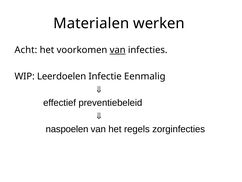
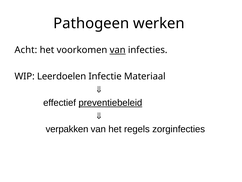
Materialen: Materialen -> Pathogeen (91, 23)
Eenmalig: Eenmalig -> Materiaal (145, 76)
preventiebeleid underline: none -> present (110, 102)
naspoelen: naspoelen -> verpakken (67, 129)
